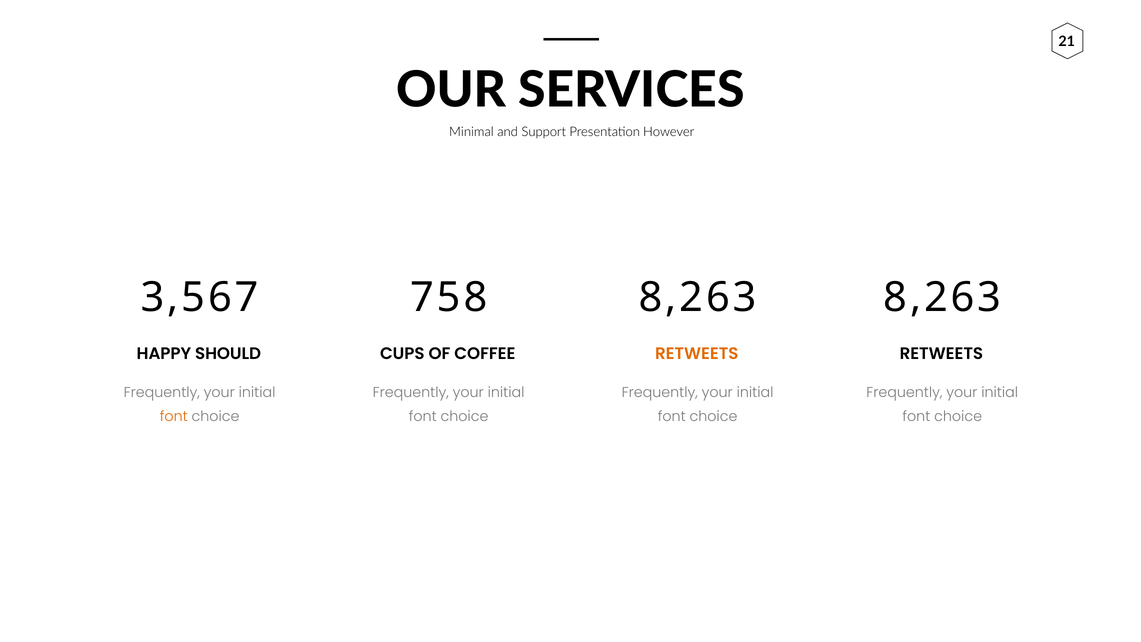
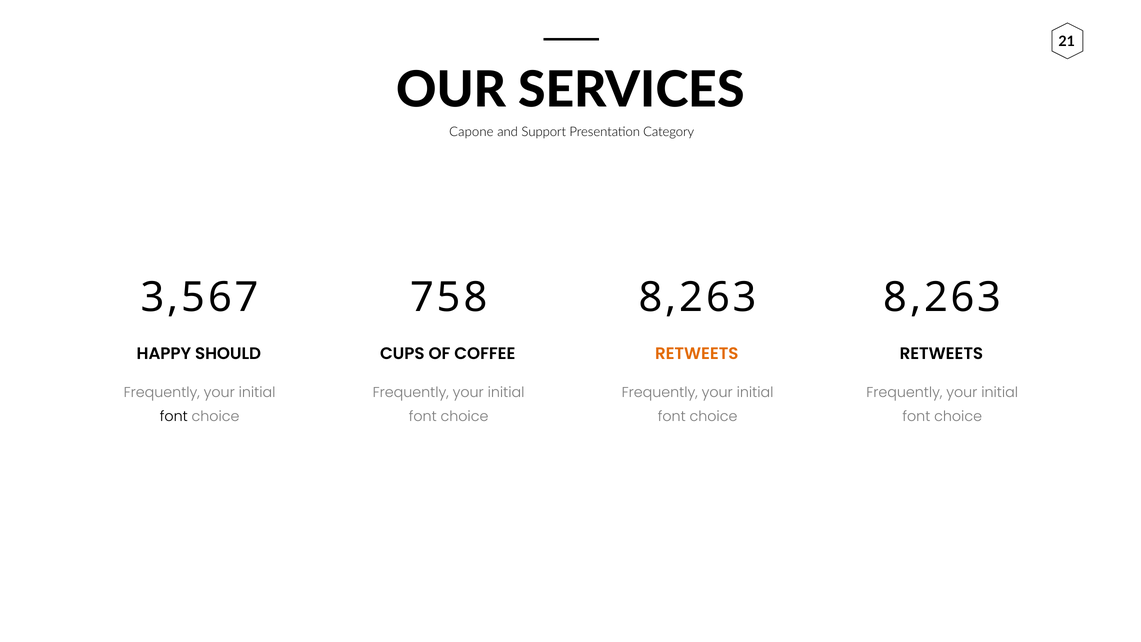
Minimal: Minimal -> Capone (471, 132)
However: However -> Category (669, 132)
font colour: orange -> black (174, 416)
